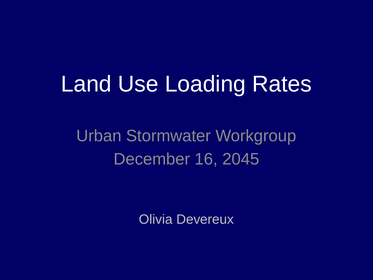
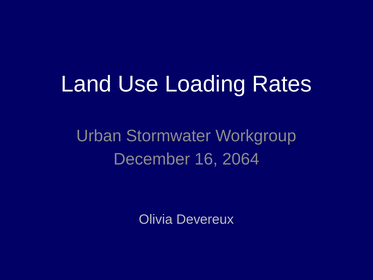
2045: 2045 -> 2064 (241, 159)
